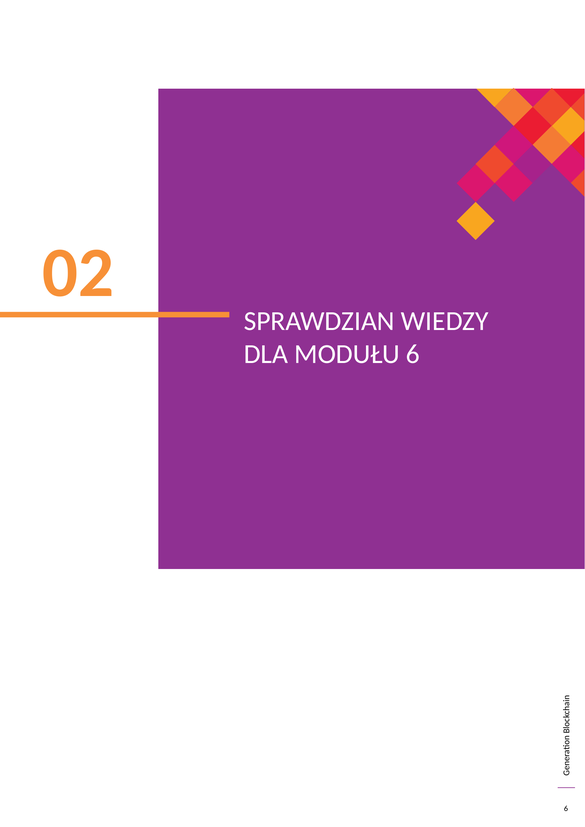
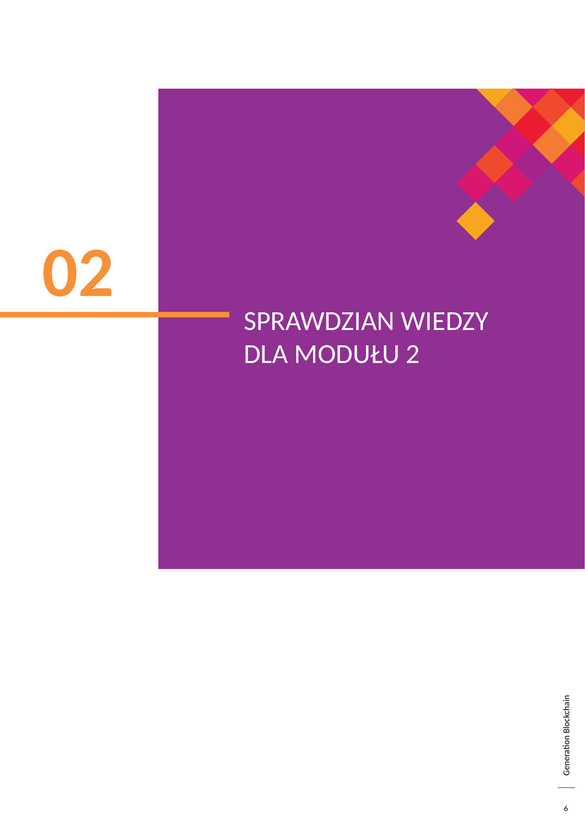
MODUŁU 6: 6 -> 2 (413, 354)
